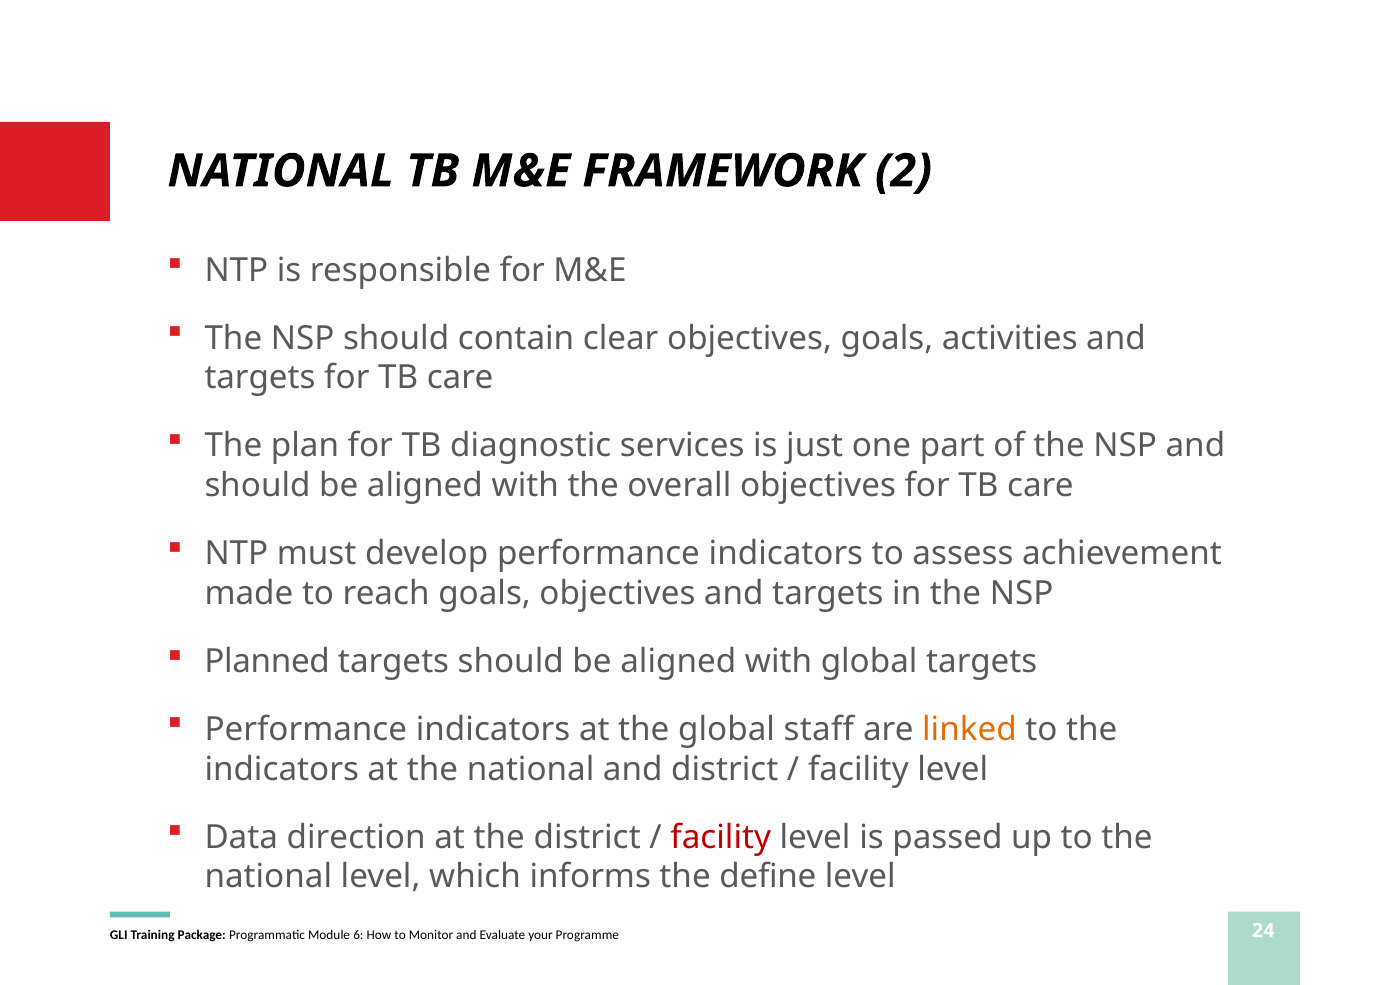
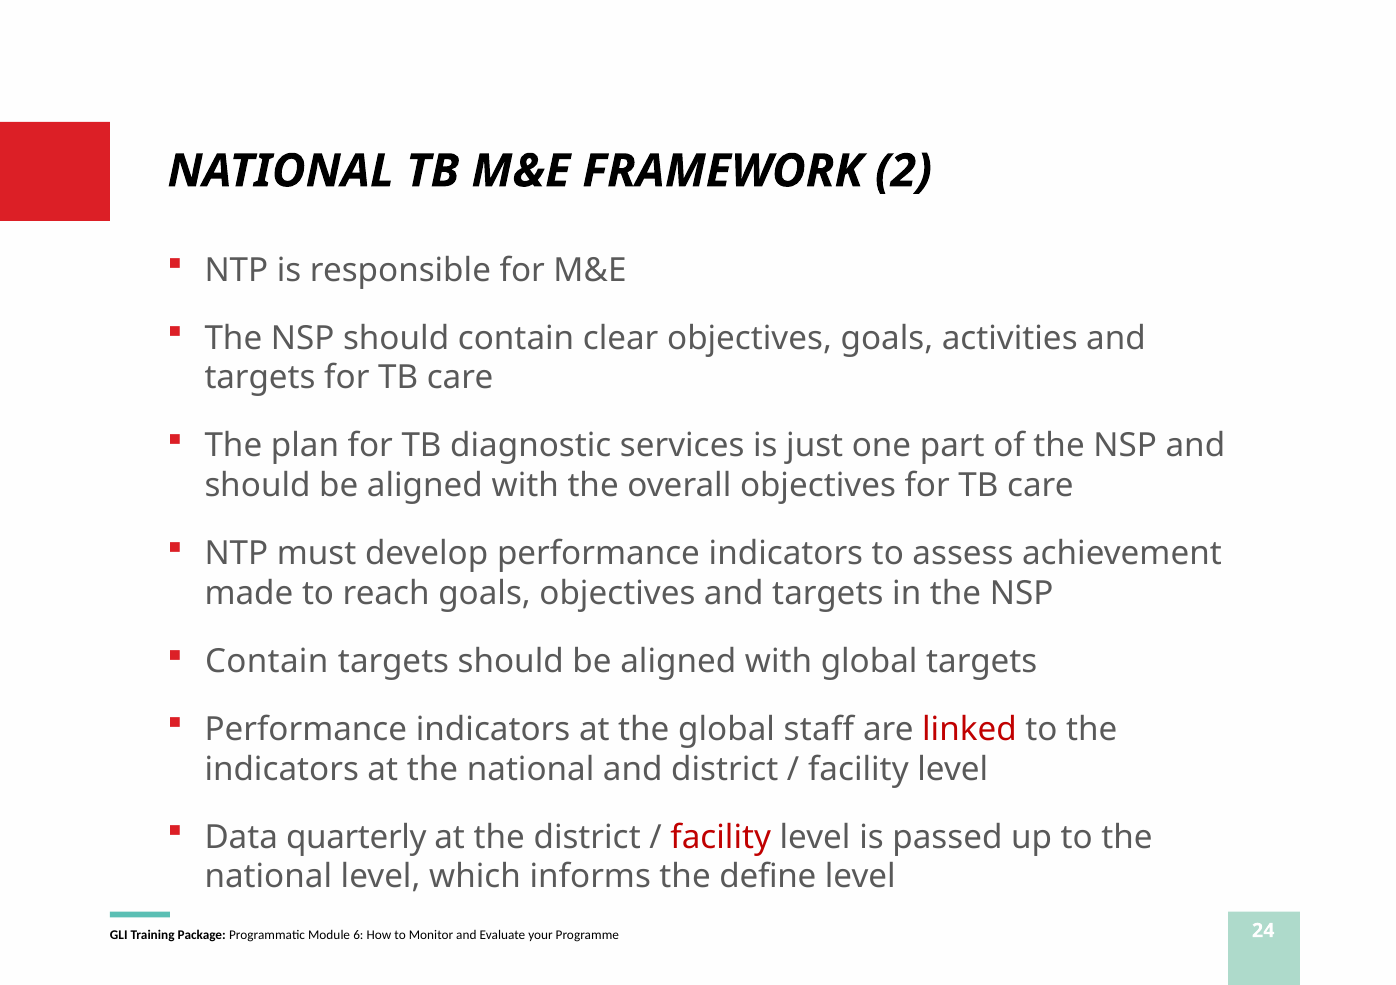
Planned: Planned -> Contain (267, 662)
linked colour: orange -> red (969, 730)
direction: direction -> quarterly (356, 837)
